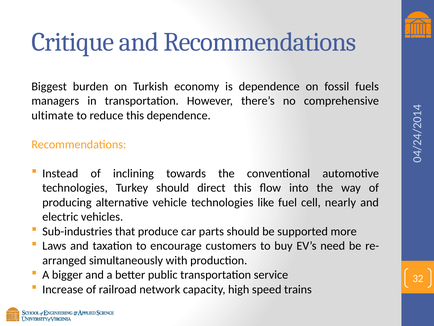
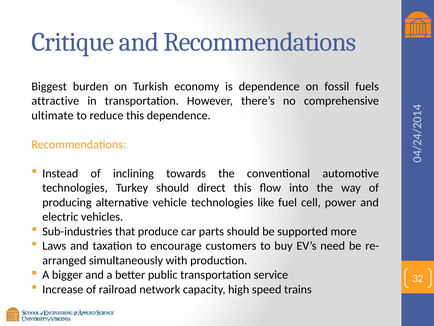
managers: managers -> attractive (55, 101)
nearly: nearly -> power (341, 202)
